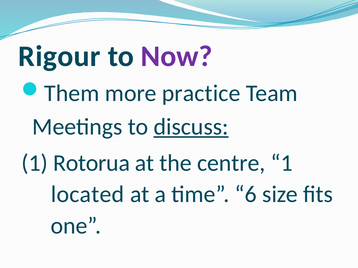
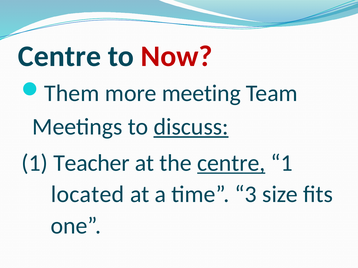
Rigour: Rigour -> Centre (60, 56)
Now colour: purple -> red (177, 56)
practice: practice -> meeting (201, 94)
Rotorua: Rotorua -> Teacher (91, 163)
centre underline: none -> present (231, 163)
6: 6 -> 3 (246, 195)
